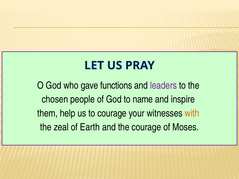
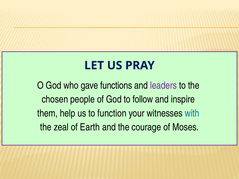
name: name -> follow (143, 99)
to courage: courage -> function (112, 113)
with colour: orange -> blue (192, 113)
